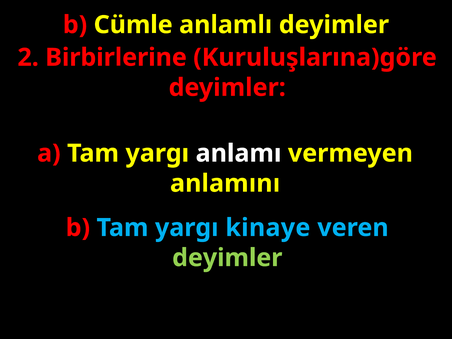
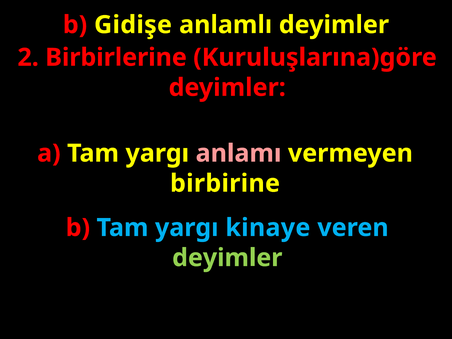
Cümle: Cümle -> Gidişe (133, 25)
anlamı colour: white -> pink (239, 153)
anlamını: anlamını -> birbirine (225, 183)
